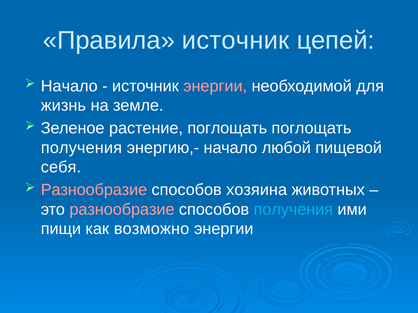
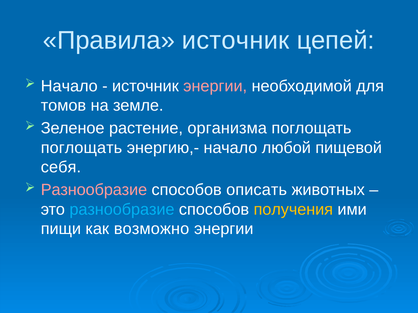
жизнь: жизнь -> томов (63, 106)
растение поглощать: поглощать -> организма (227, 128)
получения: получения -> поглощать (81, 148)
хозяина: хозяина -> описать (257, 190)
разнообразие colour: pink -> light blue (122, 210)
получения colour: light blue -> yellow (293, 210)
